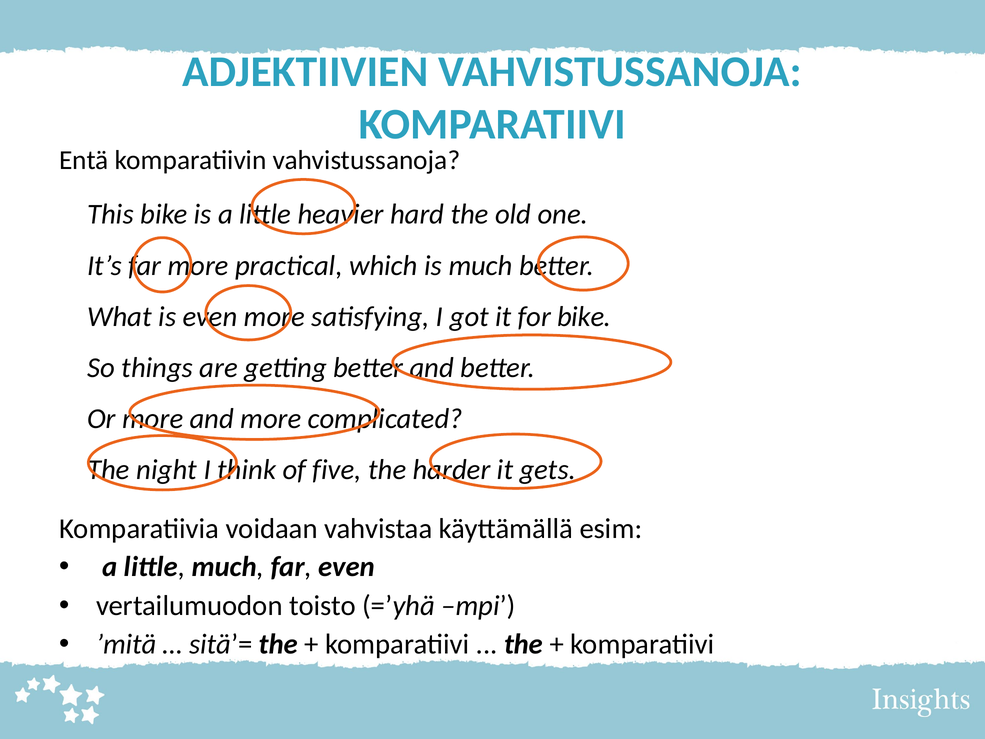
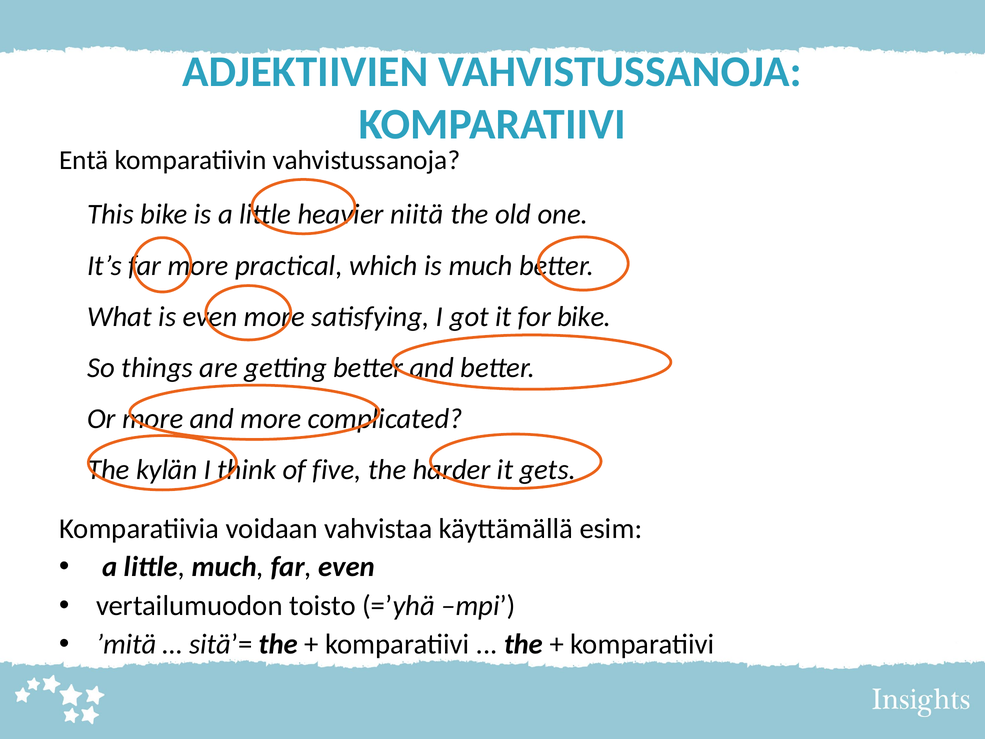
hard: hard -> niitä (417, 214)
night: night -> kylän (167, 469)
